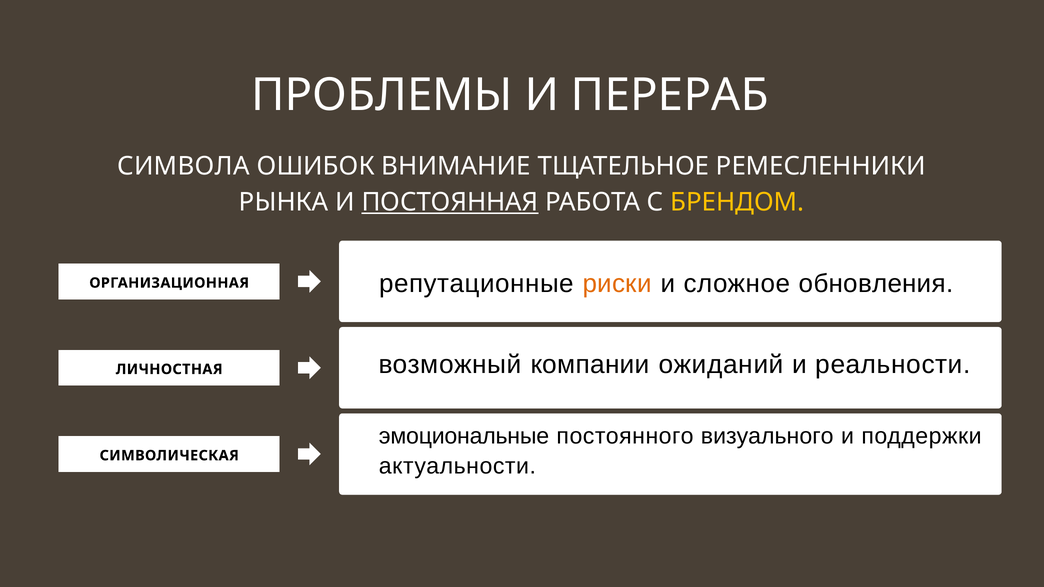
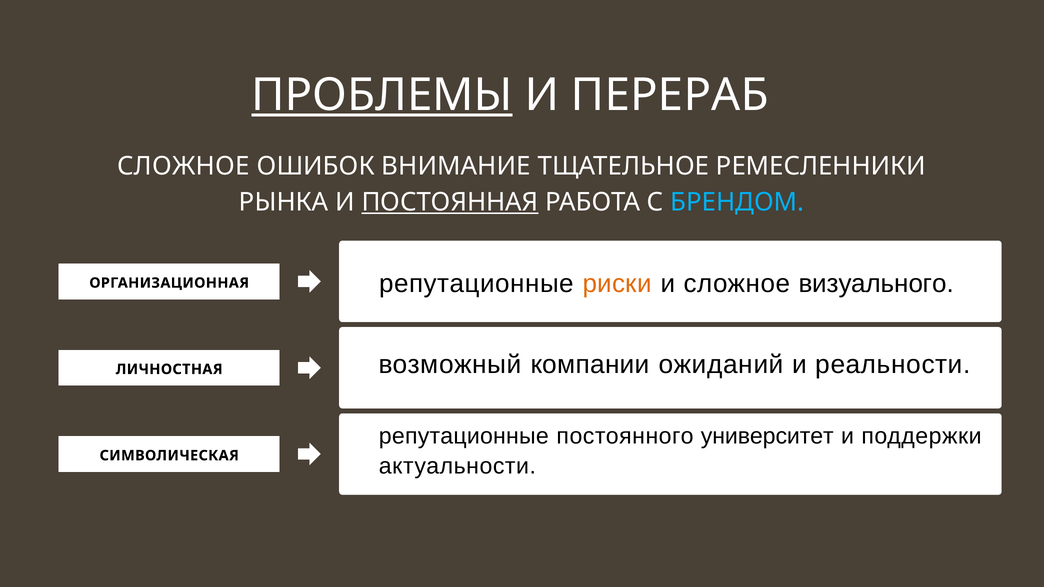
ПРОБЛЕМЫ underline: none -> present (382, 95)
СИМВОЛА: СИМВОЛА -> СЛОЖНОЕ (183, 166)
БРЕНДОМ colour: yellow -> light blue (737, 202)
обновления: обновления -> визуального (876, 284)
эмоциональные: эмоциональные -> репутационные (464, 436)
визуального: визуального -> университет (767, 436)
